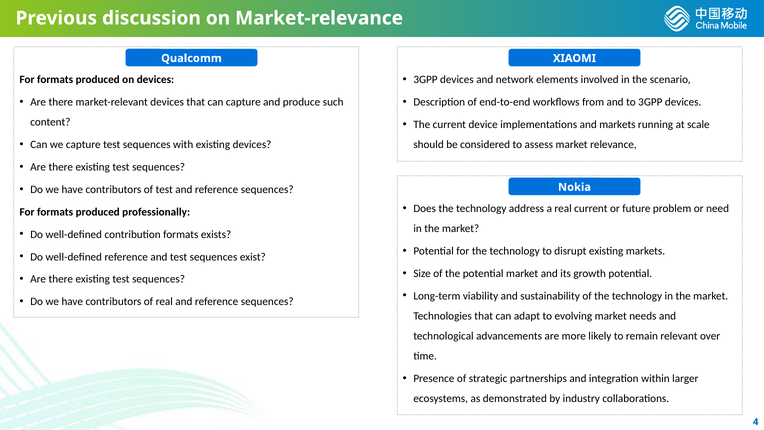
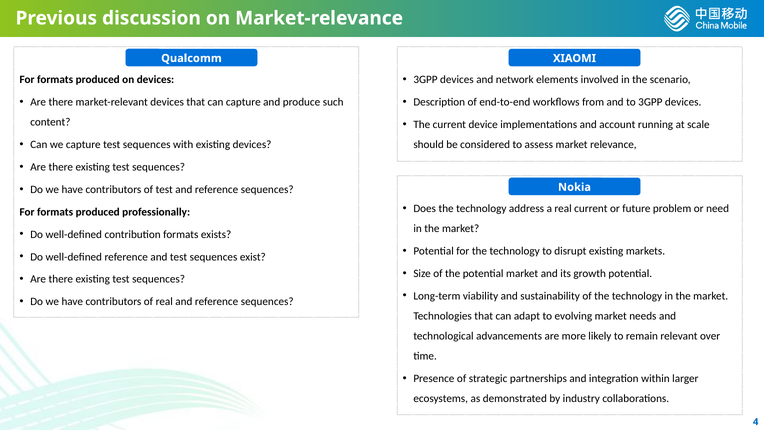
and markets: markets -> account (617, 124)
